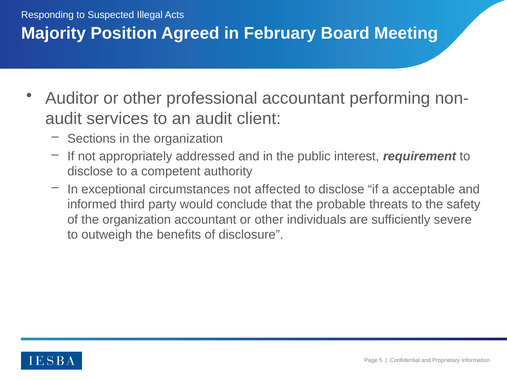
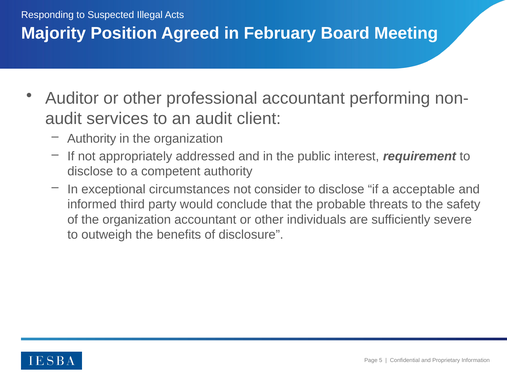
Sections: Sections -> Authority (92, 139)
affected: affected -> consider (278, 189)
